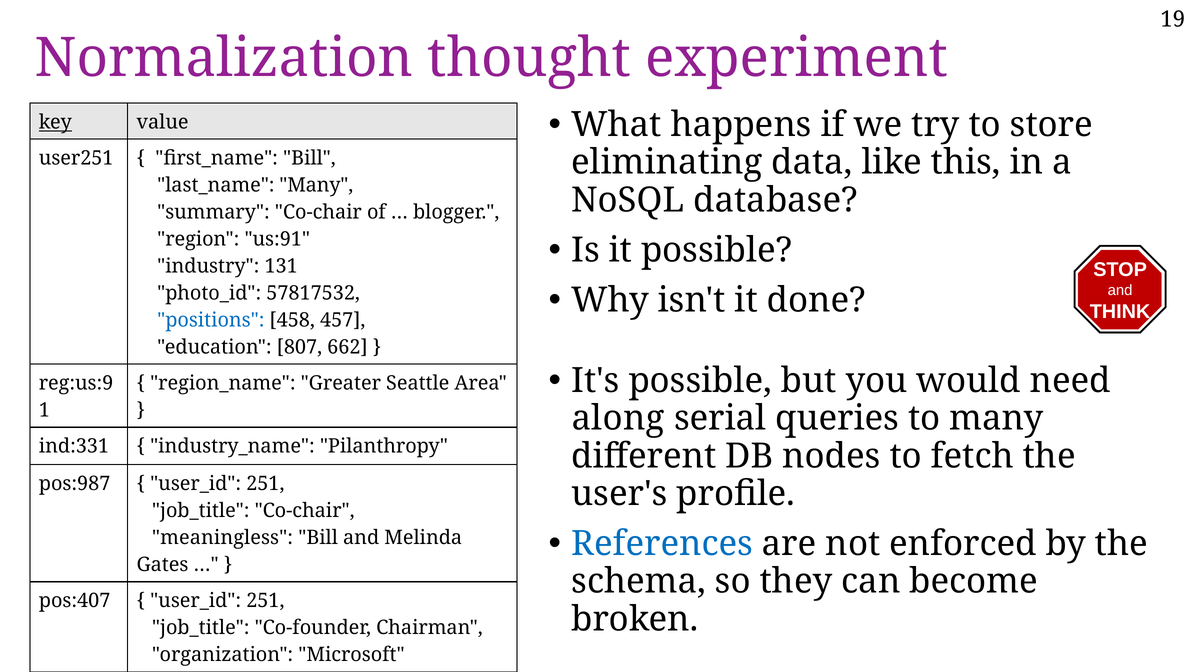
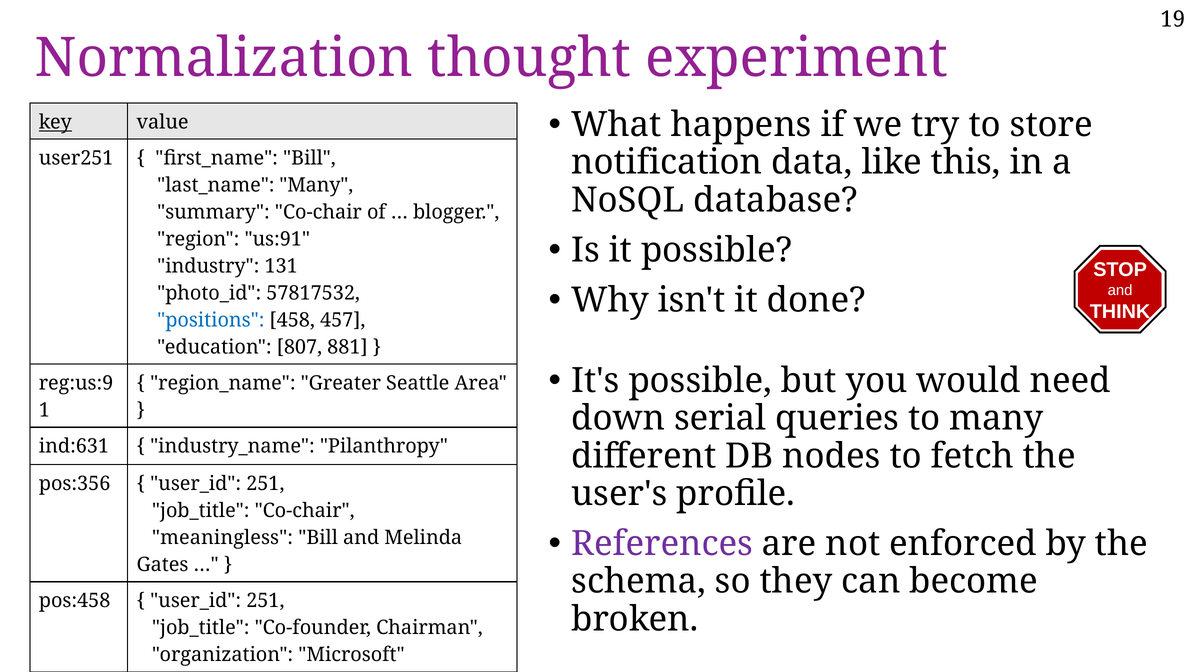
eliminating: eliminating -> notification (667, 162)
662: 662 -> 881 (347, 347)
along: along -> down (618, 418)
ind:331: ind:331 -> ind:631 (74, 446)
pos:987: pos:987 -> pos:356 (75, 484)
References colour: blue -> purple (662, 543)
pos:407: pos:407 -> pos:458 (75, 601)
